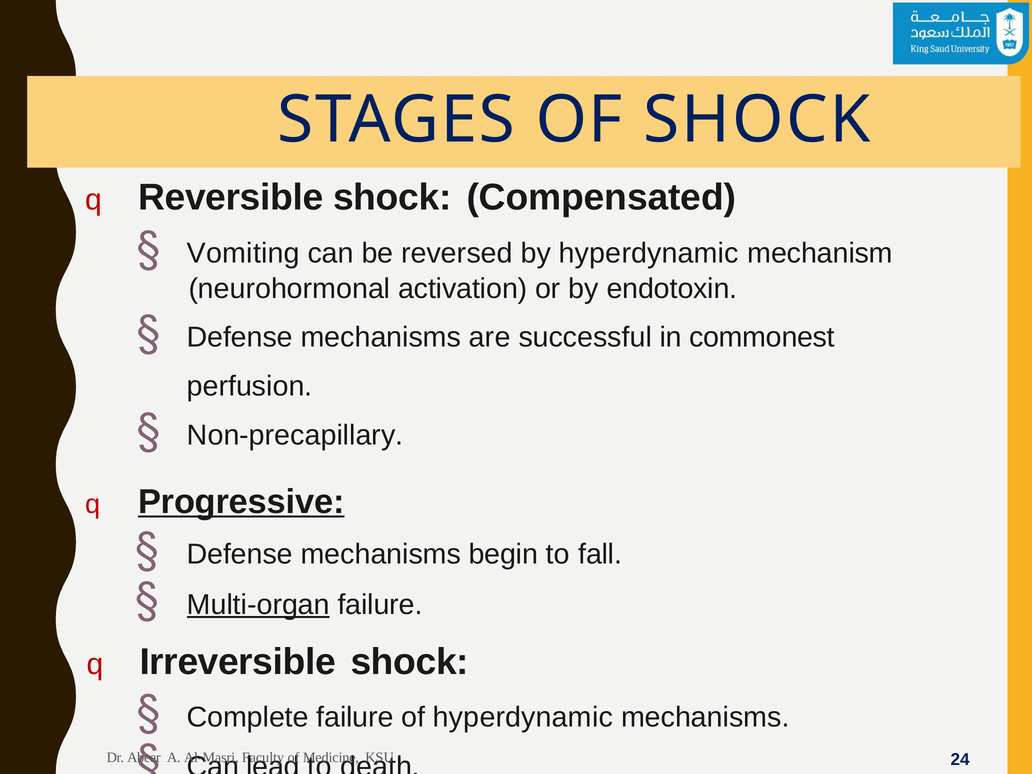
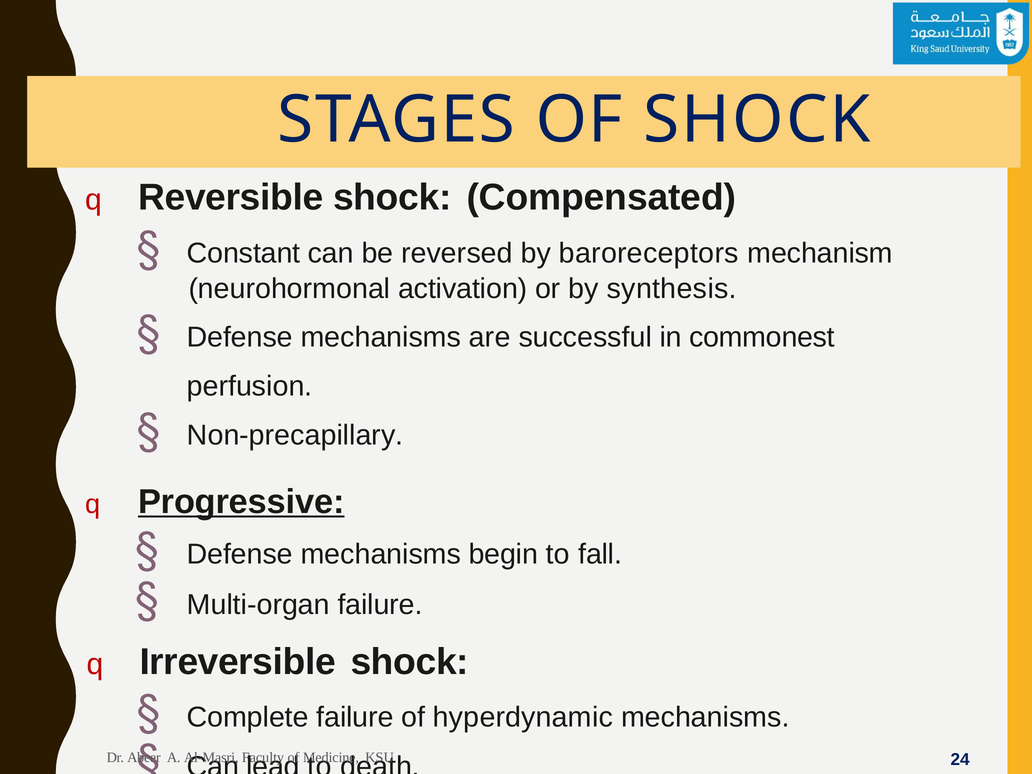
Vomiting: Vomiting -> Constant (244, 254)
by hyperdynamic: hyperdynamic -> baroreceptors (649, 254)
endotoxin: endotoxin -> synthesis (672, 289)
Multi-organ underline: present -> none (258, 605)
